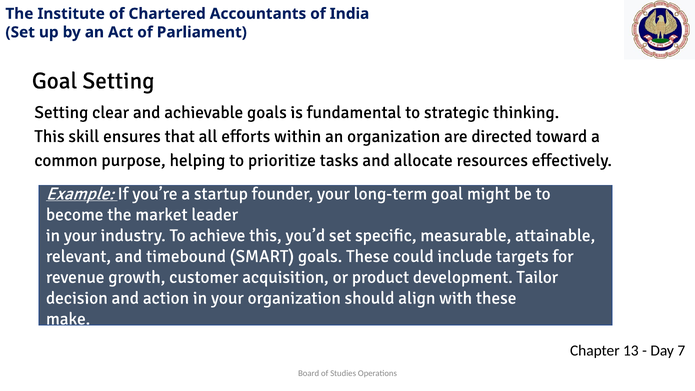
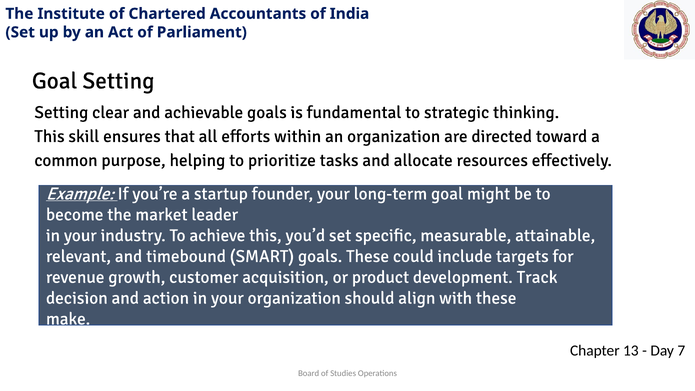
Tailor: Tailor -> Track (537, 277)
